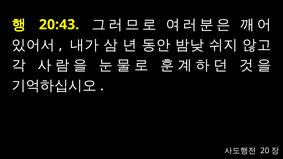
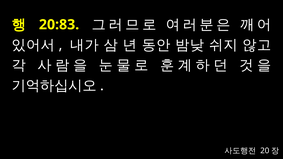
20:43: 20:43 -> 20:83 (59, 25)
